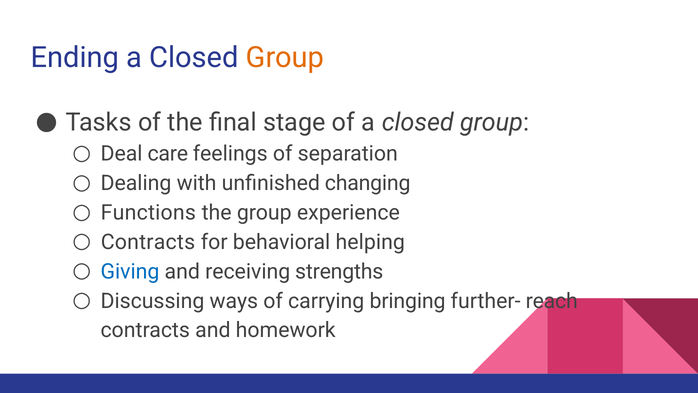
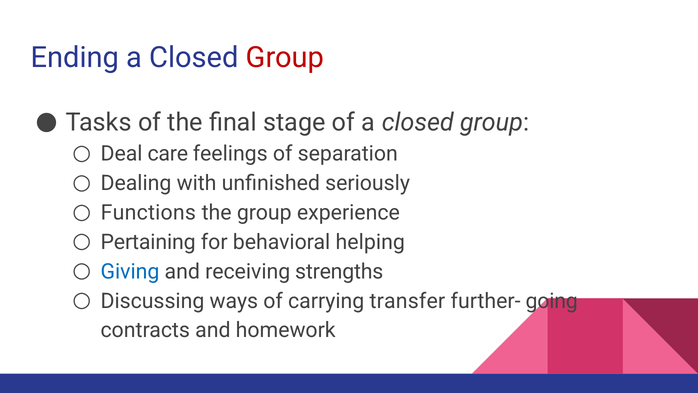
Group colour: orange -> red (285, 58)
changing: changing -> seriously (368, 183)
Contracts: Contracts -> Pertaining (148, 242)
bringing: bringing -> transfer (407, 301)
reach: reach -> going (552, 301)
